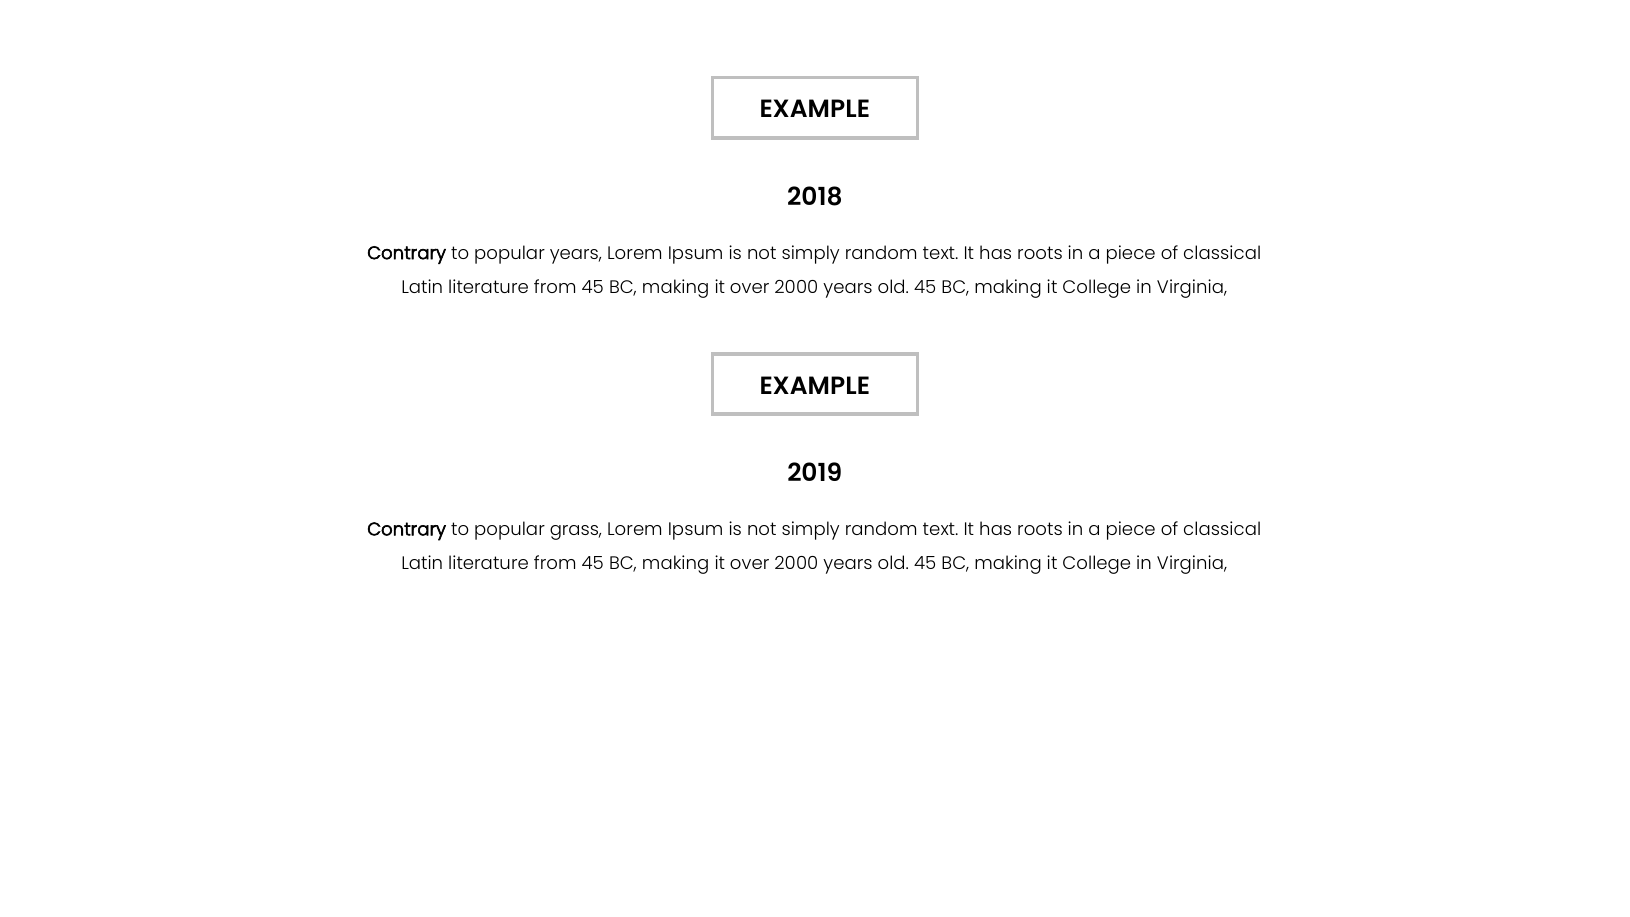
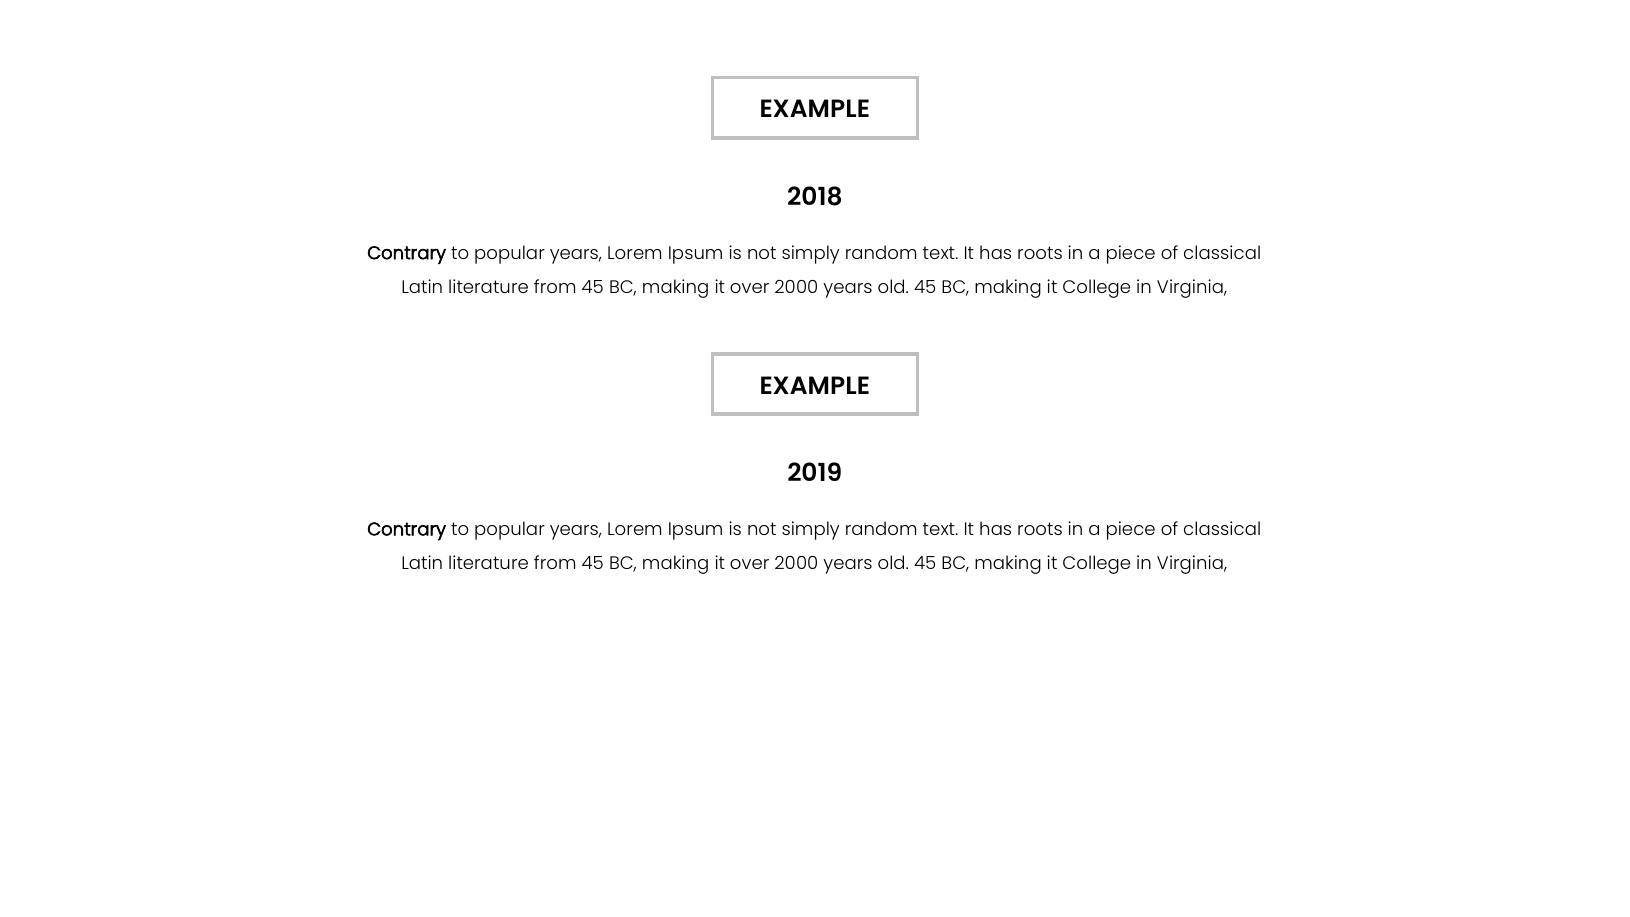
grass: grass -> years (576, 529)
